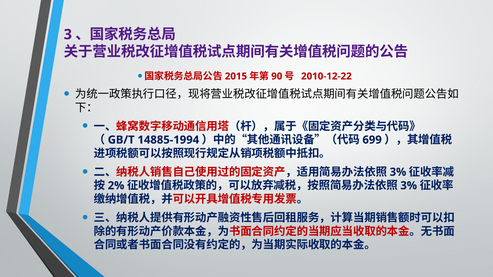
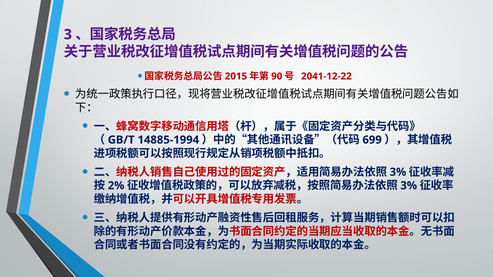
2010-12-22: 2010-12-22 -> 2041-12-22 (326, 76)
